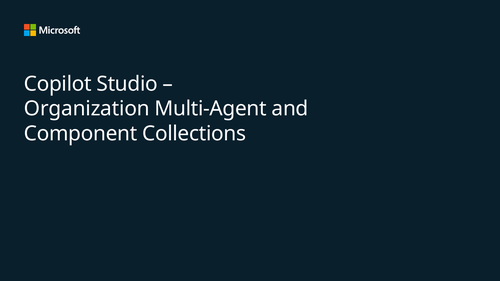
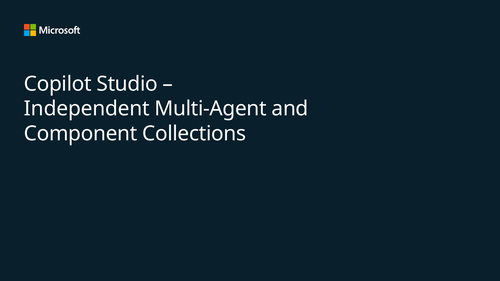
Organization: Organization -> Independent (87, 109)
